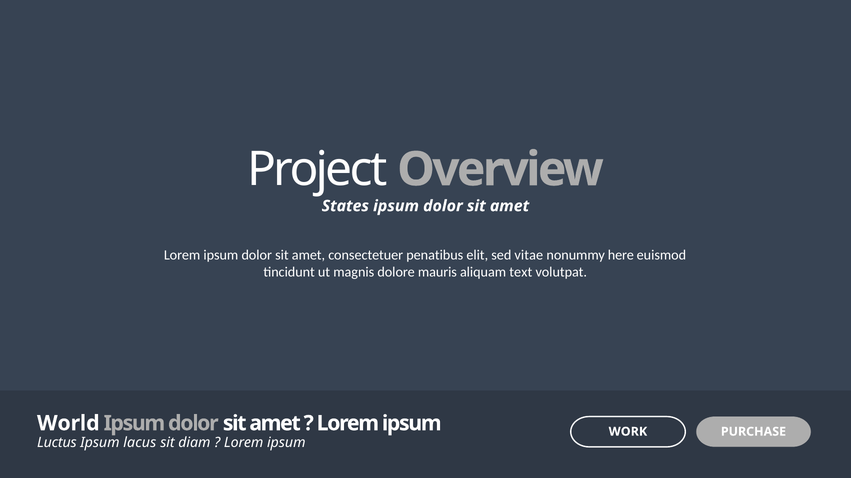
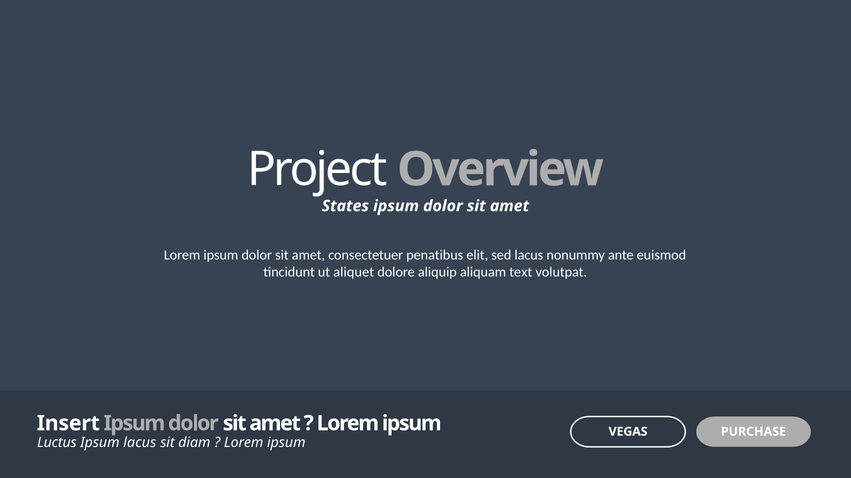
sed vitae: vitae -> lacus (529, 255)
here: here -> ante (621, 255)
magnis: magnis -> aliquet (354, 272)
mauris: mauris -> aliquip (437, 272)
World: World -> Insert (68, 424)
WORK: WORK -> VEGAS (628, 432)
